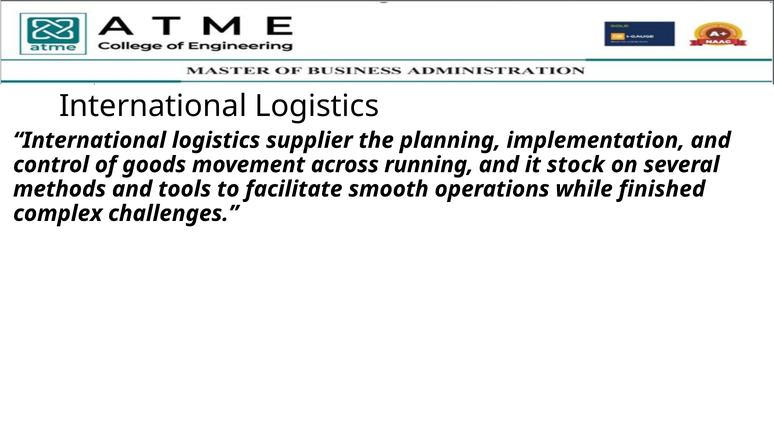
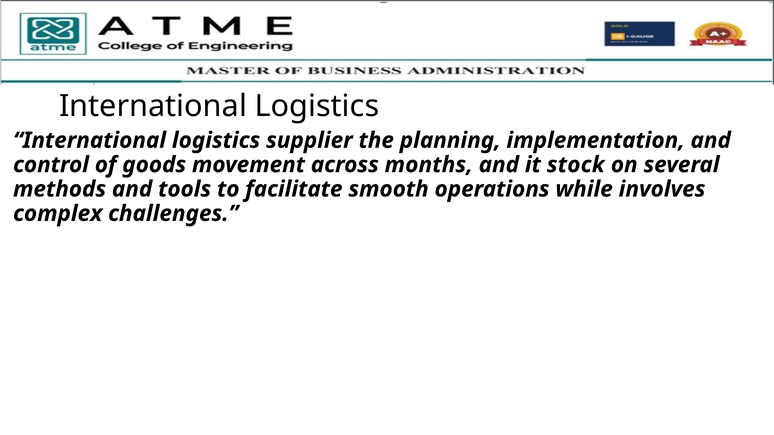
running: running -> months (429, 165)
finished: finished -> involves (662, 189)
